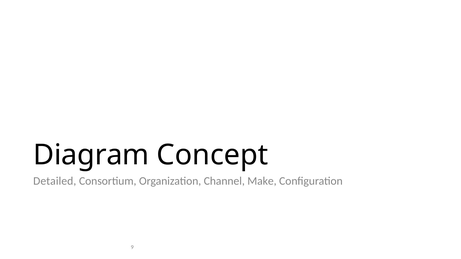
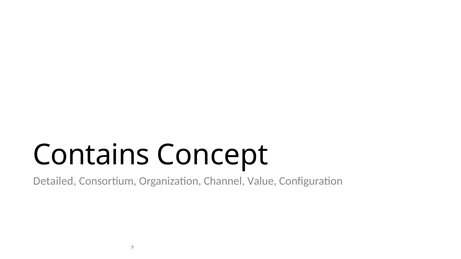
Diagram: Diagram -> Contains (91, 155)
Make: Make -> Value (262, 181)
